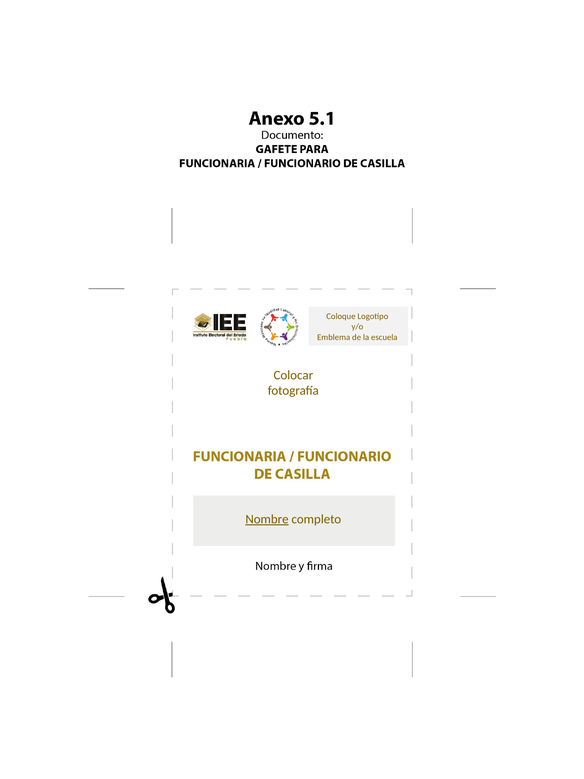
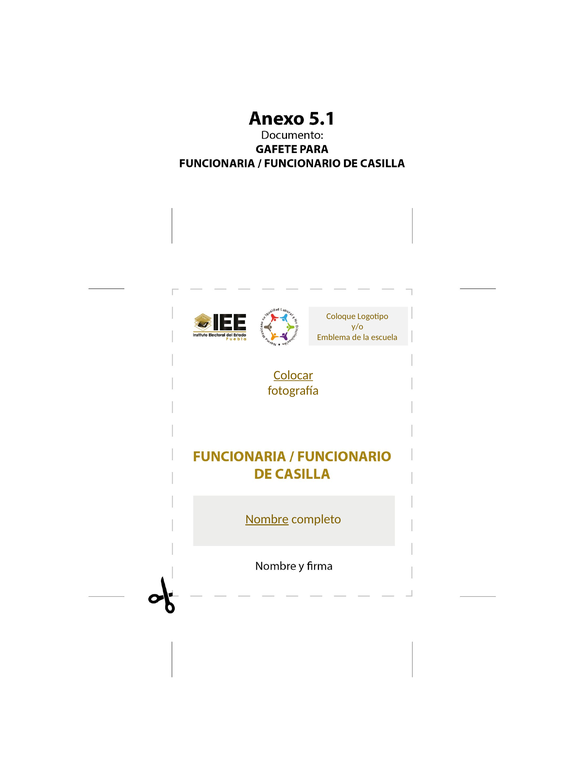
Colocar underline: none -> present (293, 375)
